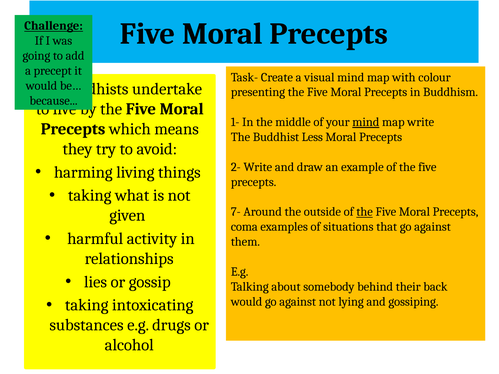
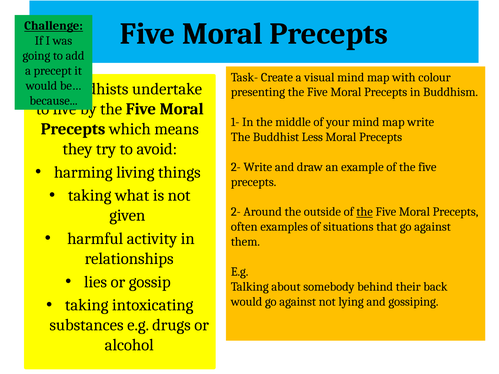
mind underline: present -> none (366, 122)
7-: 7- -> 2- (236, 212)
coma: coma -> often (244, 227)
